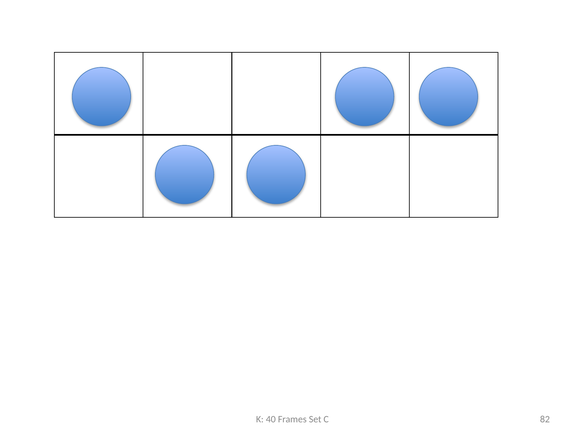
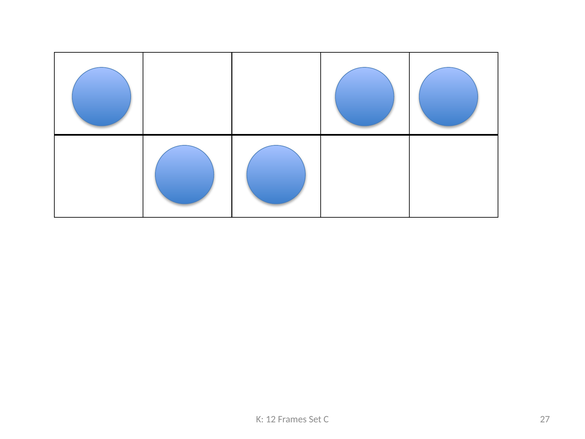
40: 40 -> 12 (271, 419)
82: 82 -> 27 (545, 419)
